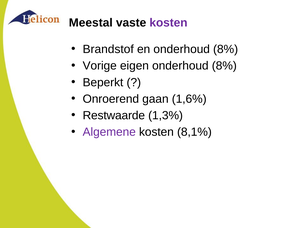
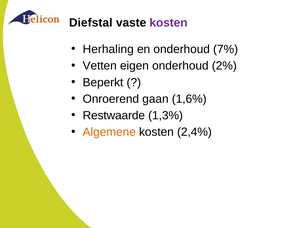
Meestal: Meestal -> Diefstal (91, 23)
Brandstof: Brandstof -> Herhaling (108, 49)
en onderhoud 8%: 8% -> 7% (226, 49)
Vorige: Vorige -> Vetten (100, 66)
eigen onderhoud 8%: 8% -> 2% (224, 66)
Algemene colour: purple -> orange (109, 132)
8,1%: 8,1% -> 2,4% (194, 132)
